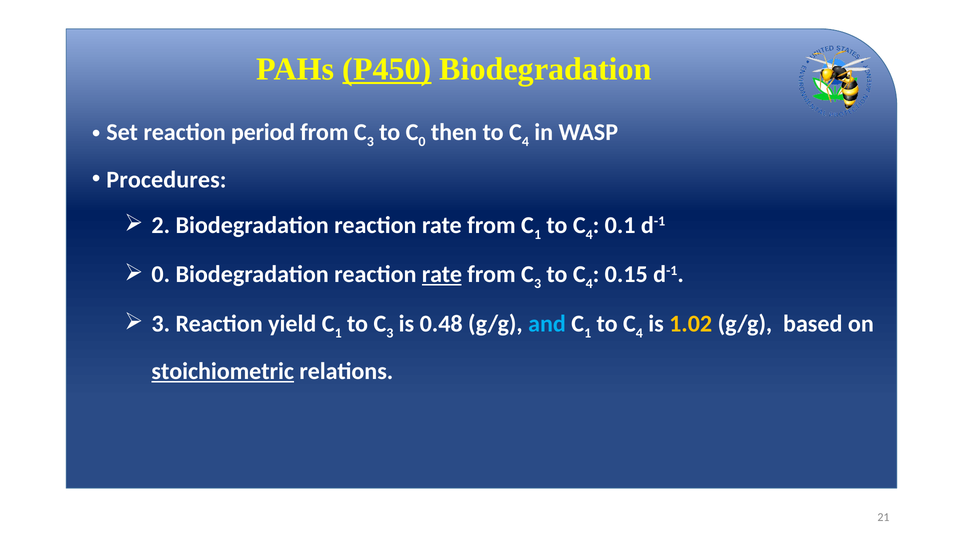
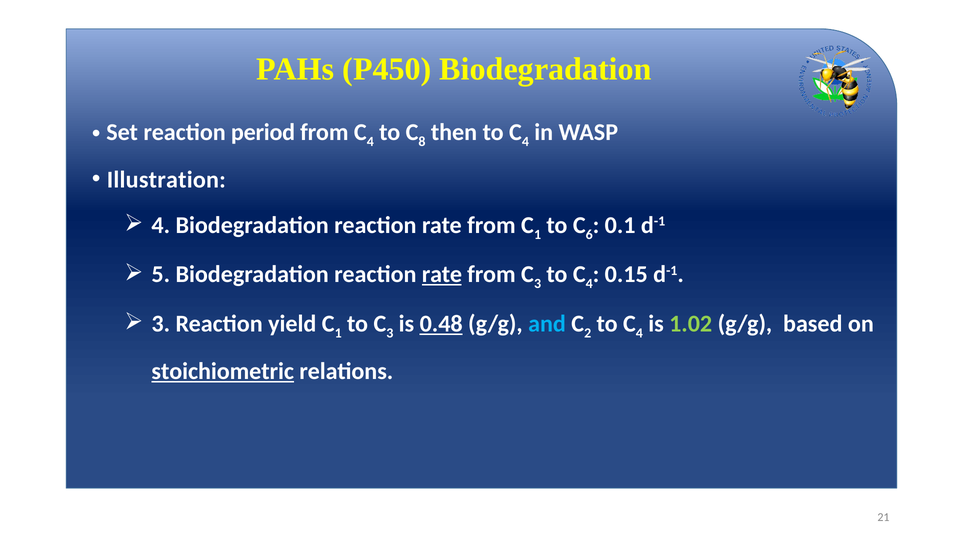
P450 underline: present -> none (387, 69)
3: 3 -> 4 (370, 142)
0: 0 -> 8 (422, 142)
Procedures: Procedures -> Illustration (166, 180)
2: 2 -> 4 (161, 225)
4: 4 -> 6 (589, 234)
0: 0 -> 5 (161, 274)
0.48 underline: none -> present (441, 324)
1: 1 -> 2 (588, 333)
1.02 colour: yellow -> light green (691, 324)
